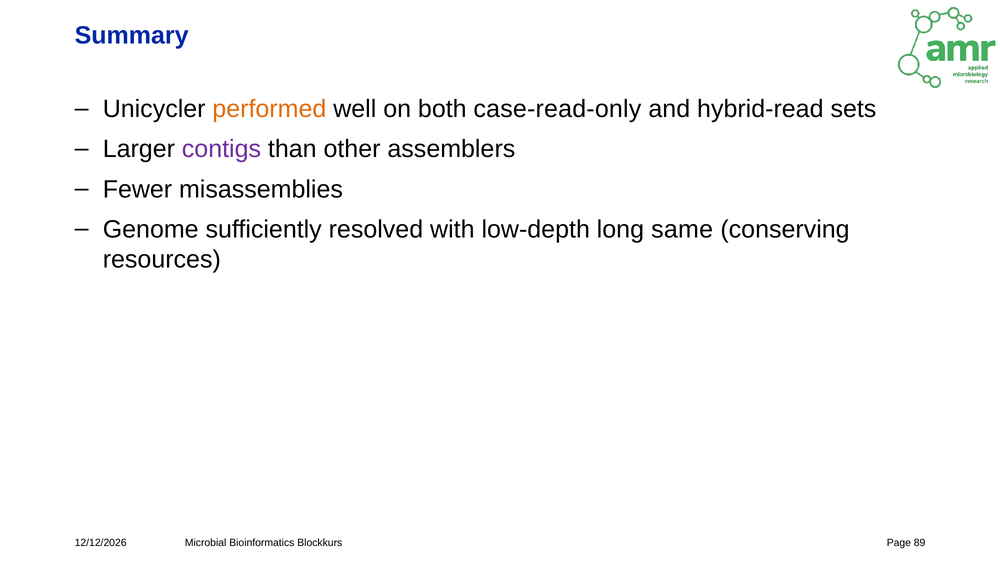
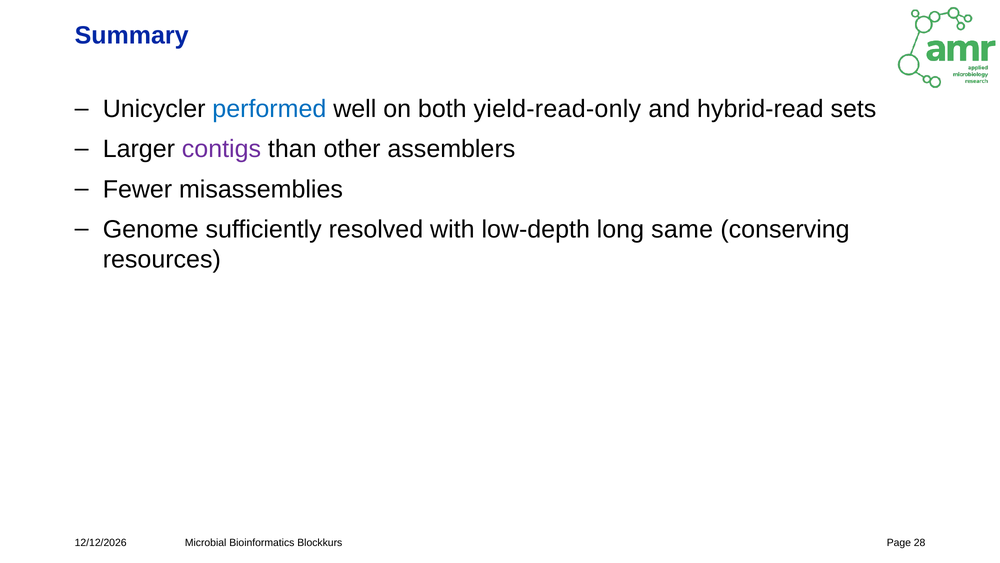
performed colour: orange -> blue (269, 109)
case-read-only: case-read-only -> yield-read-only (557, 109)
89: 89 -> 28 (920, 542)
